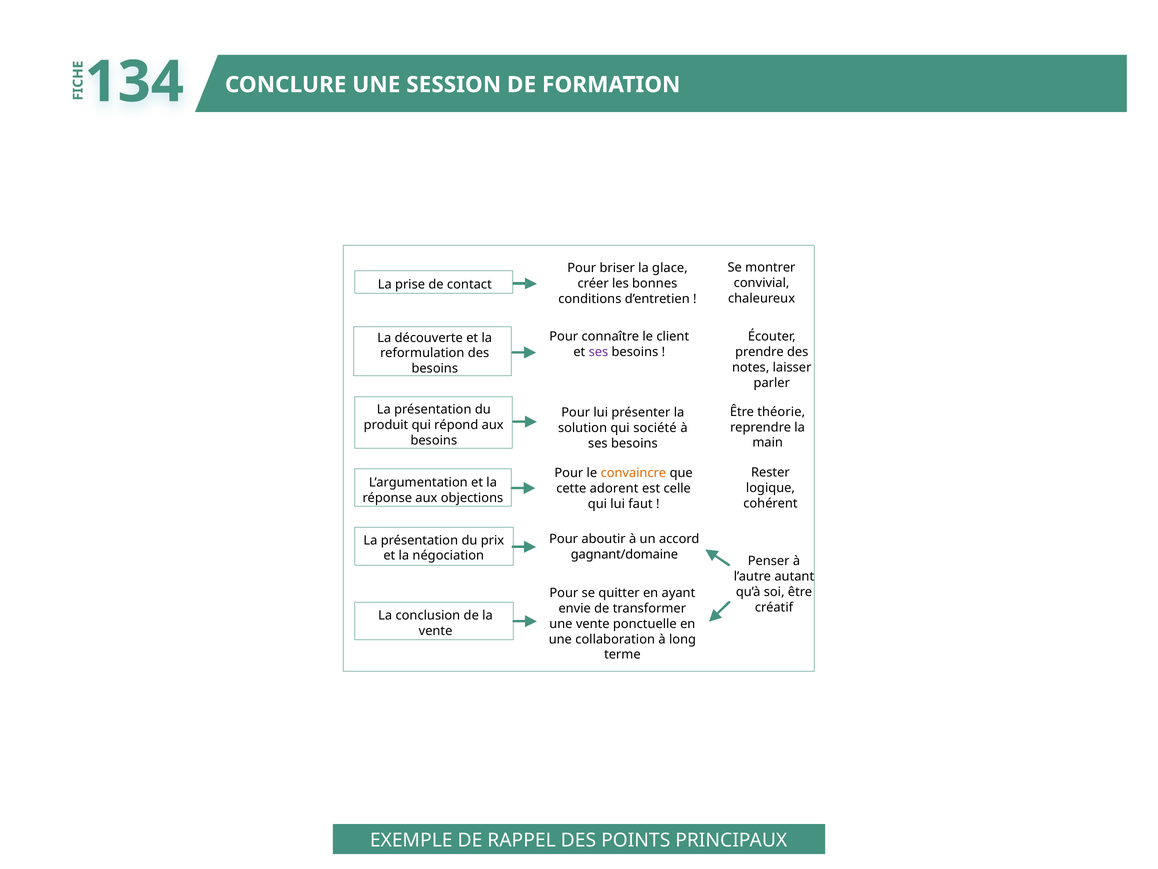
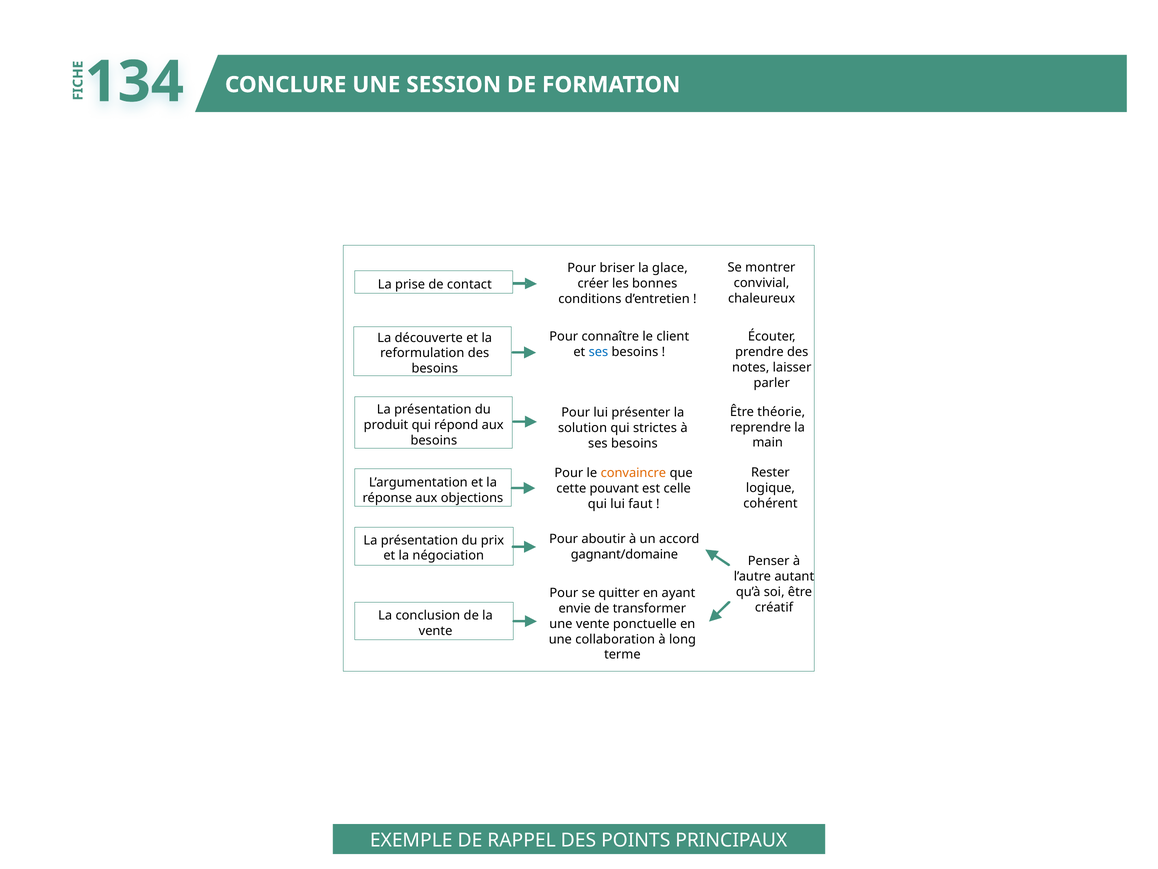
ses colour: purple -> blue (598, 352)
société: société -> strictes (655, 428)
adorent: adorent -> pouvant (614, 488)
